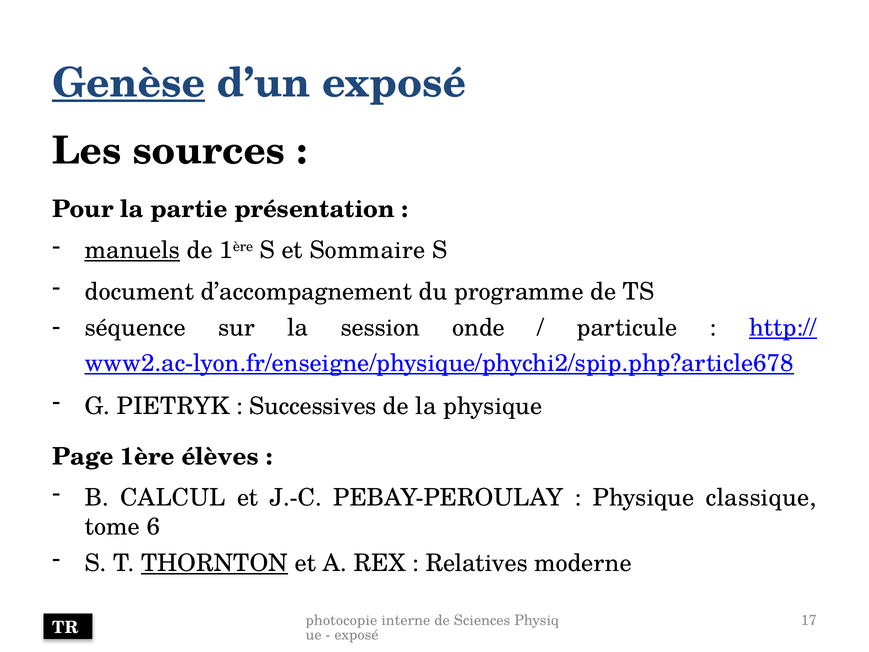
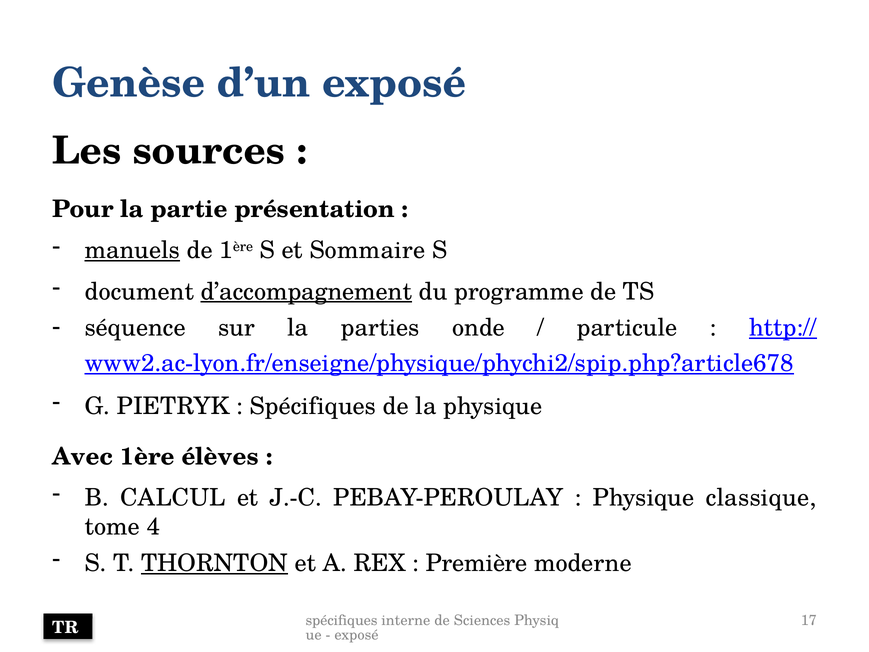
Genèse underline: present -> none (129, 83)
d’accompagnement underline: none -> present (306, 291)
session: session -> parties (380, 328)
Successives: Successives -> Spécifiques (313, 406)
Page: Page -> Avec (83, 457)
6: 6 -> 4 (153, 527)
Relatives: Relatives -> Première (477, 563)
photocopie: photocopie -> spécifiques (342, 620)
